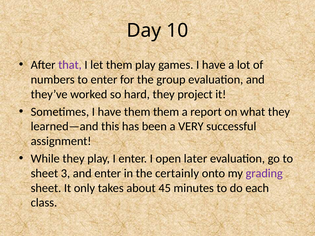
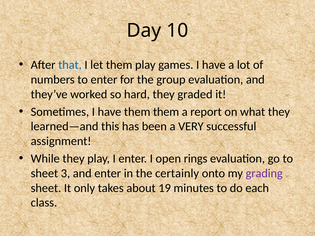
that colour: purple -> blue (70, 65)
project: project -> graded (195, 94)
later: later -> rings (196, 159)
45: 45 -> 19 (165, 188)
